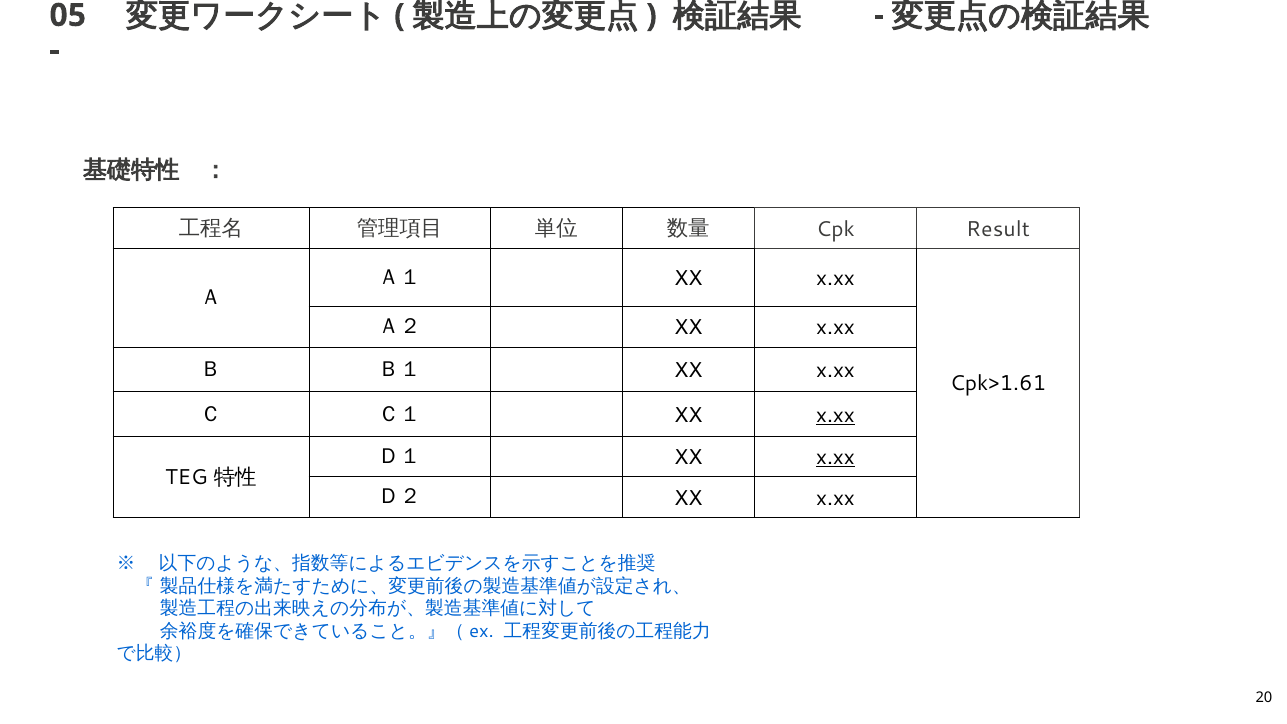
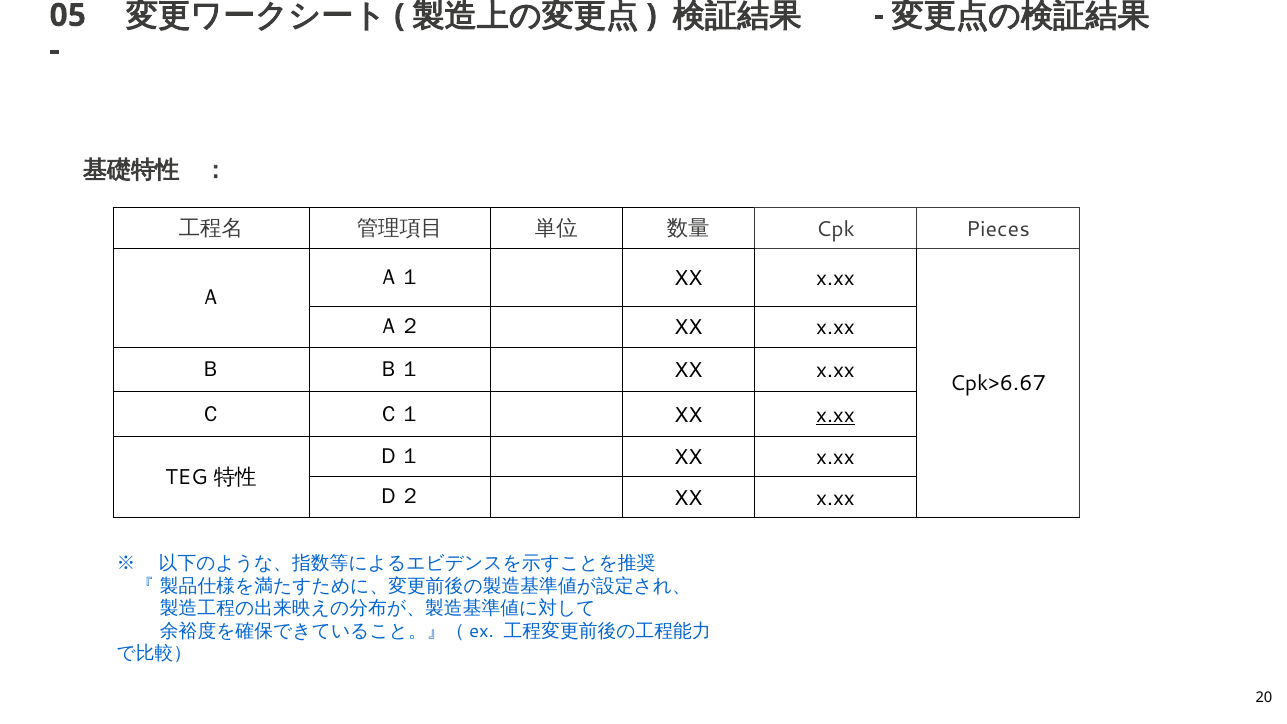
Result: Result -> Pieces (998, 229)
Cpk>1.61: Cpk>1.61 -> Cpk>6.67 (998, 384)
x.xx underline: present -> none (835, 457)
